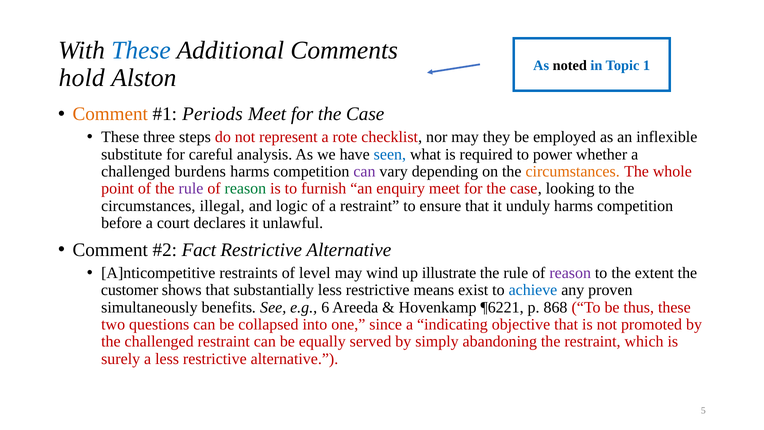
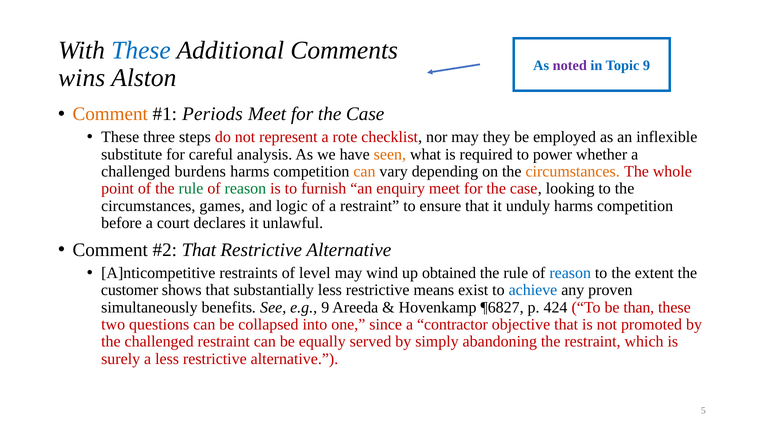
noted colour: black -> purple (570, 65)
Topic 1: 1 -> 9 (647, 65)
hold: hold -> wins (82, 78)
seen colour: blue -> orange (390, 154)
can colour: purple -> orange (364, 171)
rule colour: purple -> green (191, 189)
illegal: illegal -> games (222, 206)
Fact: Fact -> That (199, 250)
illustrate: illustrate -> obtained (449, 273)
reason colour: purple -> blue (570, 273)
e.g 6: 6 -> 9 (325, 307)
¶6221: ¶6221 -> ¶6827 (502, 307)
868: 868 -> 424 (555, 307)
thus: thus -> than (639, 307)
indicating: indicating -> contractor (452, 324)
